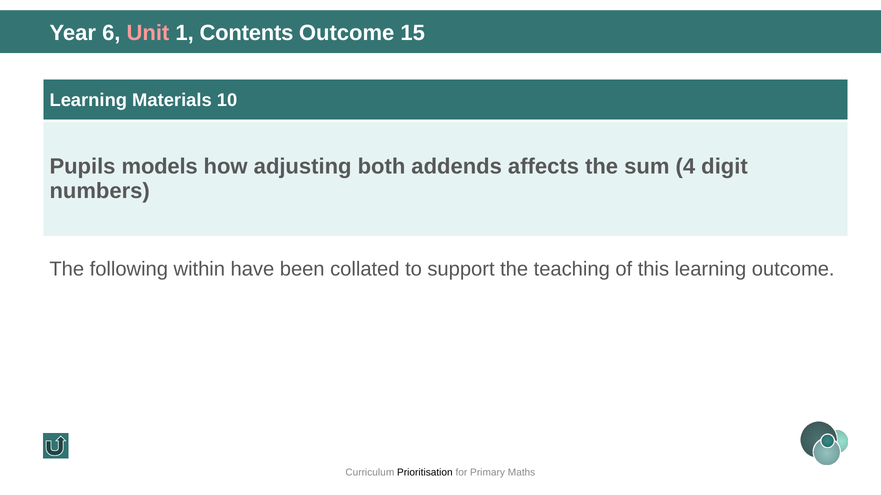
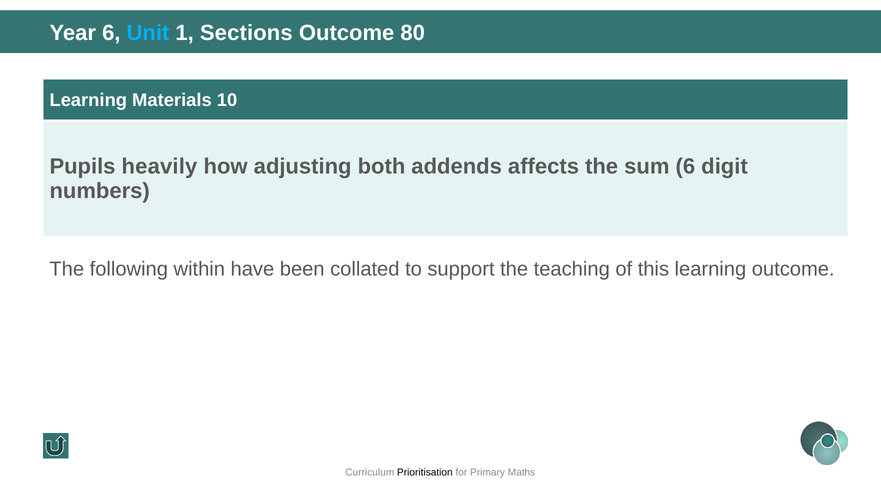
Unit colour: pink -> light blue (148, 33)
Contents: Contents -> Sections (246, 33)
15: 15 -> 80 (413, 33)
models: models -> heavily (159, 167)
sum 4: 4 -> 6 (685, 167)
